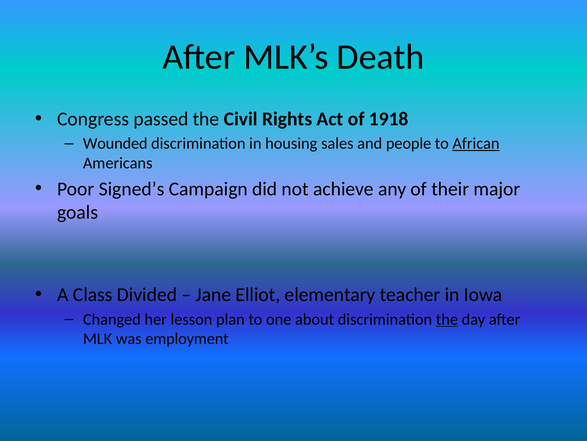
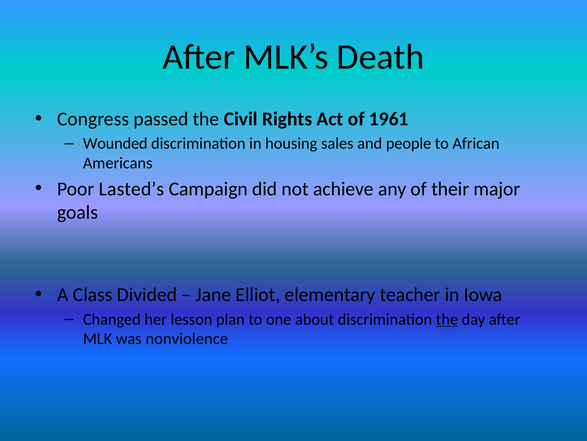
1918: 1918 -> 1961 (389, 119)
African underline: present -> none (476, 143)
Signed’s: Signed’s -> Lasted’s (131, 189)
employment: employment -> nonviolence (187, 338)
